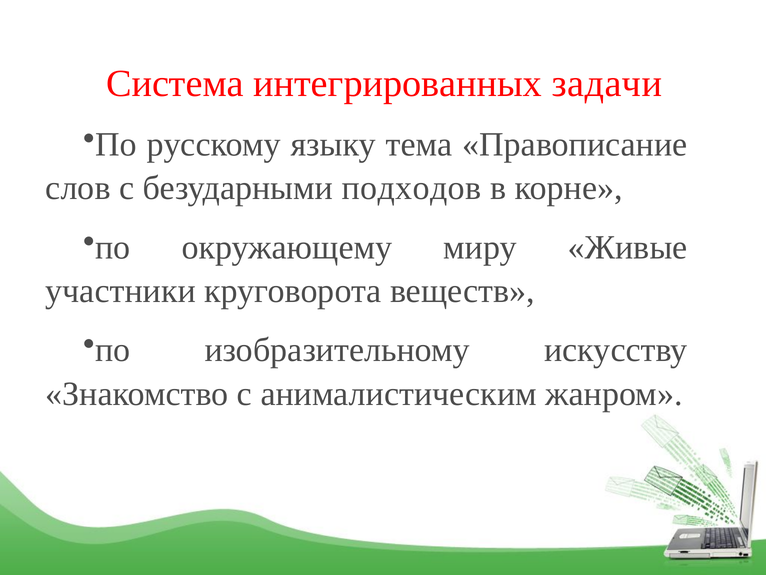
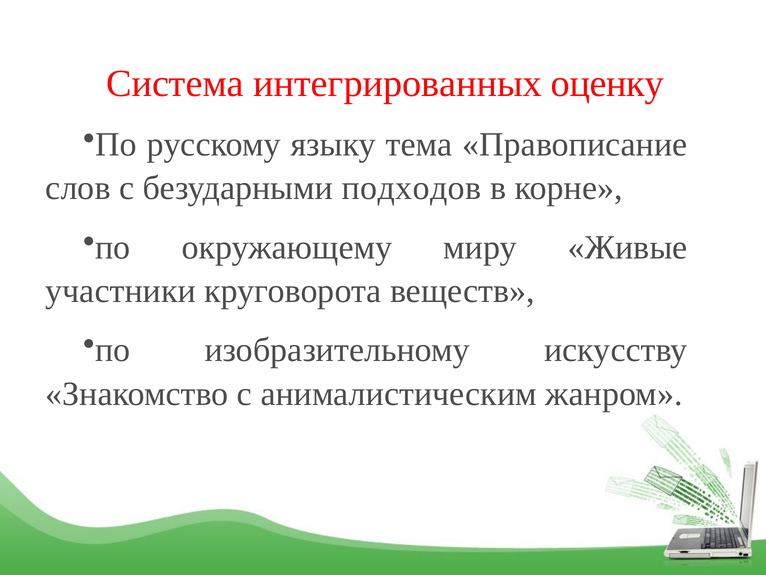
задачи: задачи -> оценку (607, 84)
